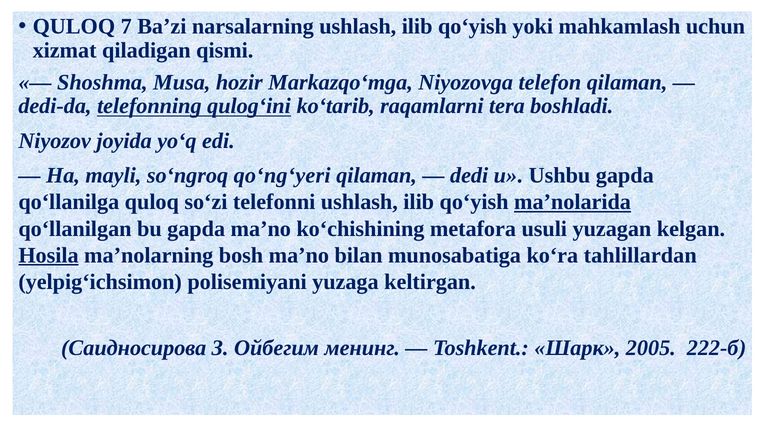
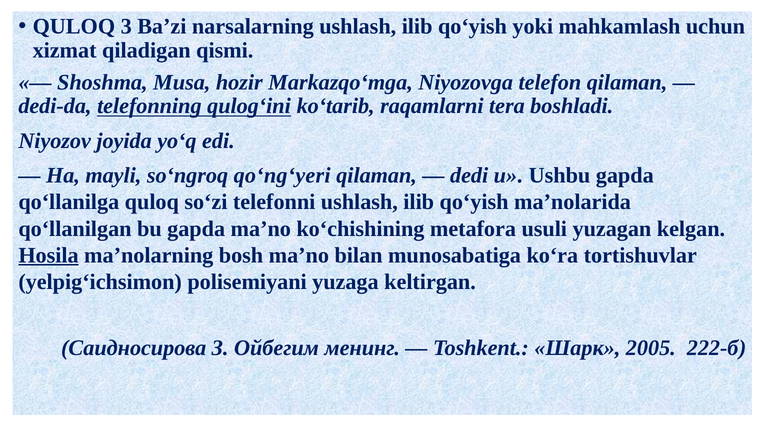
7: 7 -> 3 (126, 26)
ma’nolarida underline: present -> none (573, 202)
tahlillardan: tahlillardan -> tortishuvlar (640, 255)
